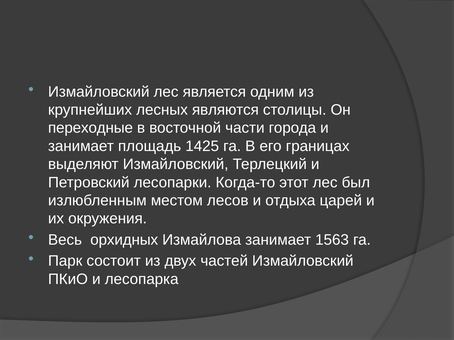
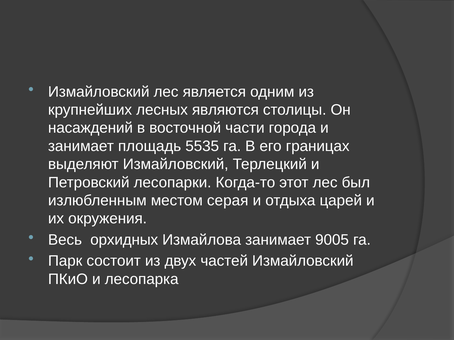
переходные: переходные -> насаждений (90, 128)
1425: 1425 -> 5535 (202, 146)
лесов: лесов -> серая (228, 201)
1563: 1563 -> 9005 (332, 240)
